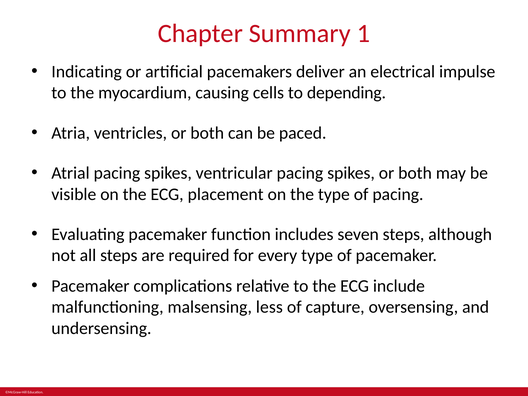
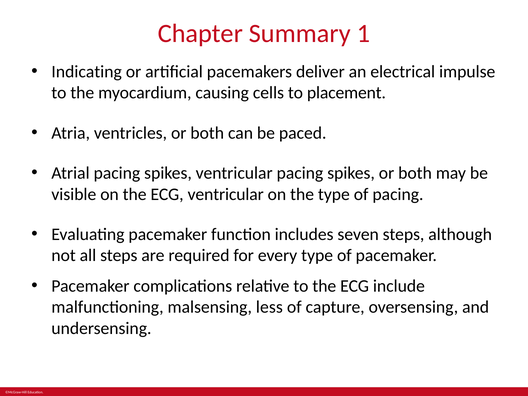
depending: depending -> placement (346, 93)
ECG placement: placement -> ventricular (226, 194)
